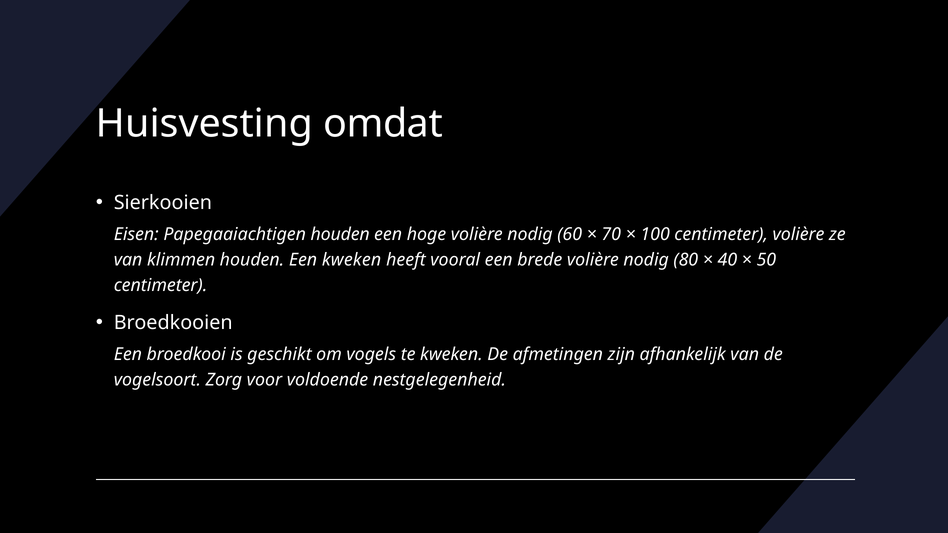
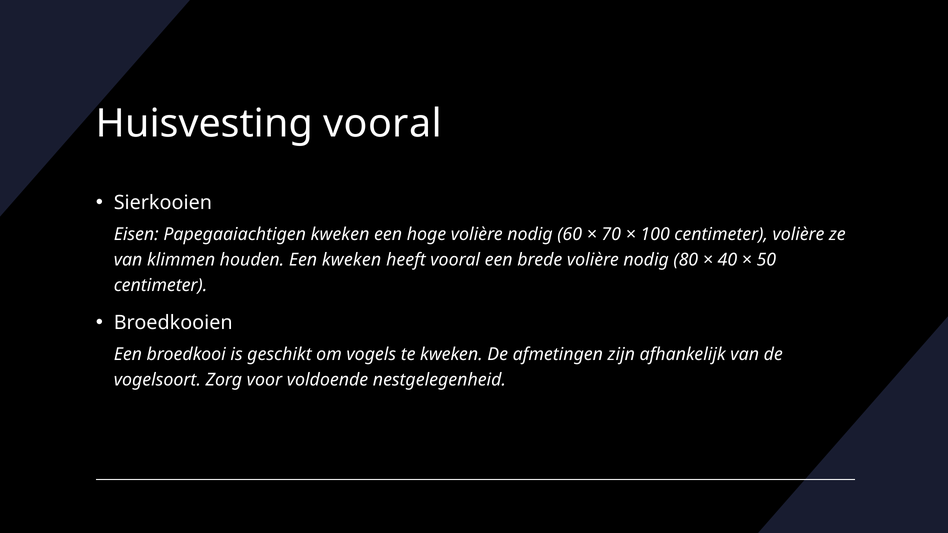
Huisvesting omdat: omdat -> vooral (383, 124)
Papegaaiachtigen houden: houden -> kweken (340, 234)
